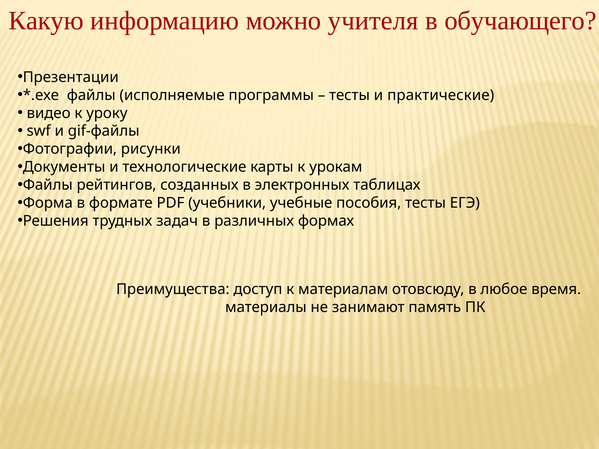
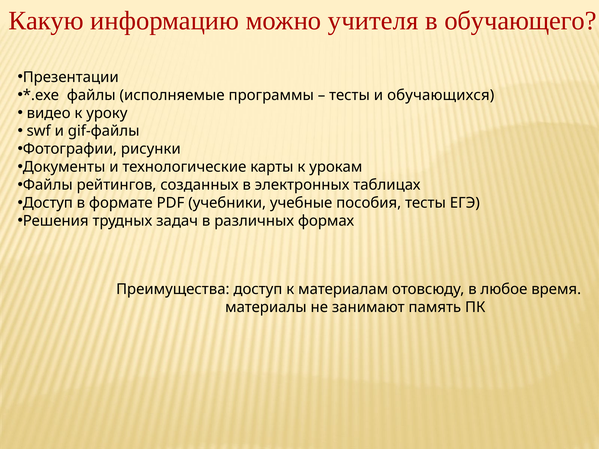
практические: практические -> обучающихся (441, 95)
Форма: Форма -> Доступ (48, 203)
